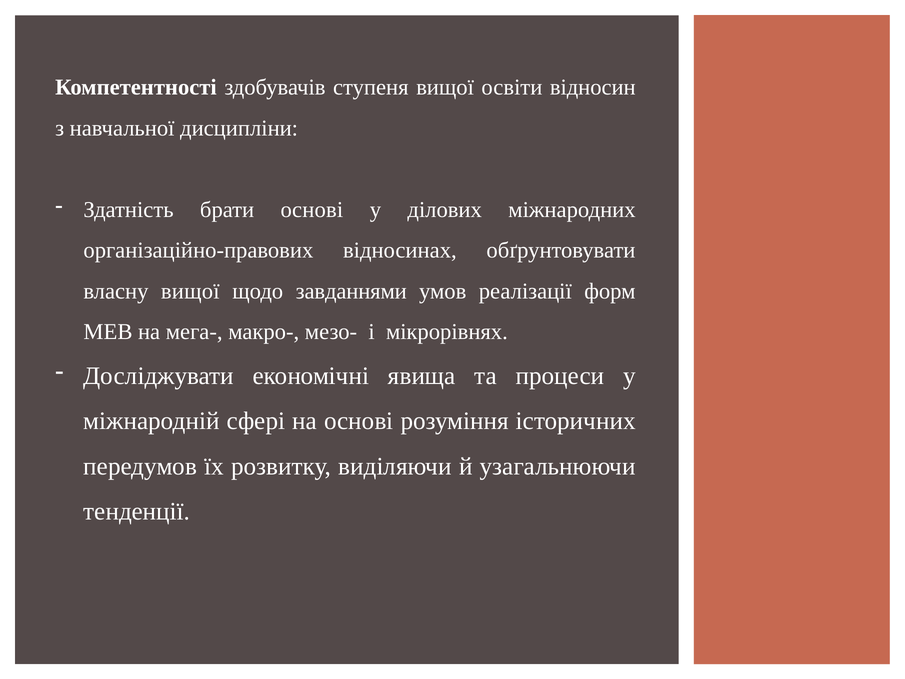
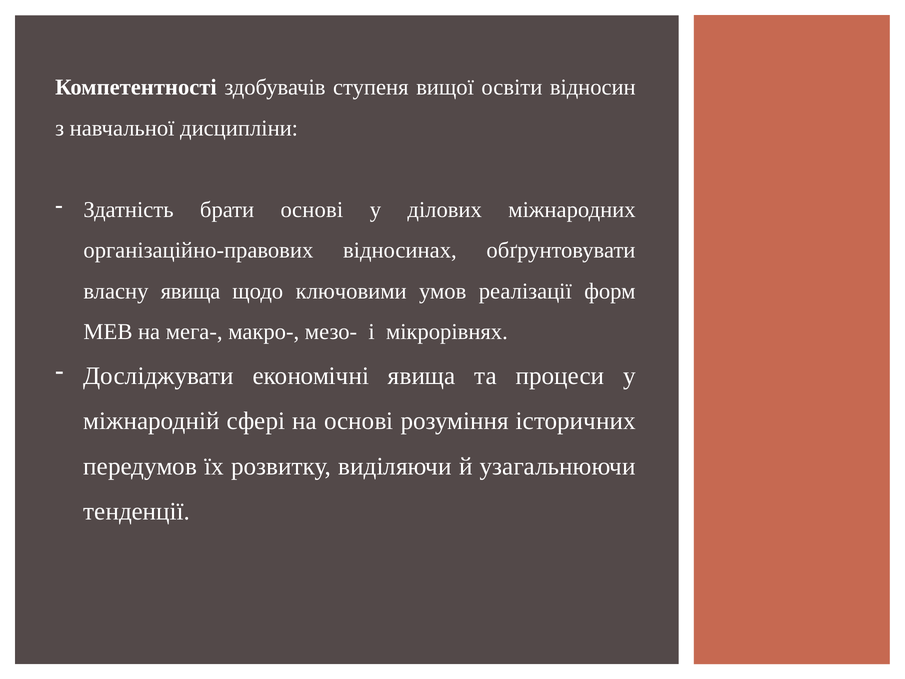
власну вищої: вищої -> явища (190, 291)
завданнями: завданнями -> ключовими (351, 291)
